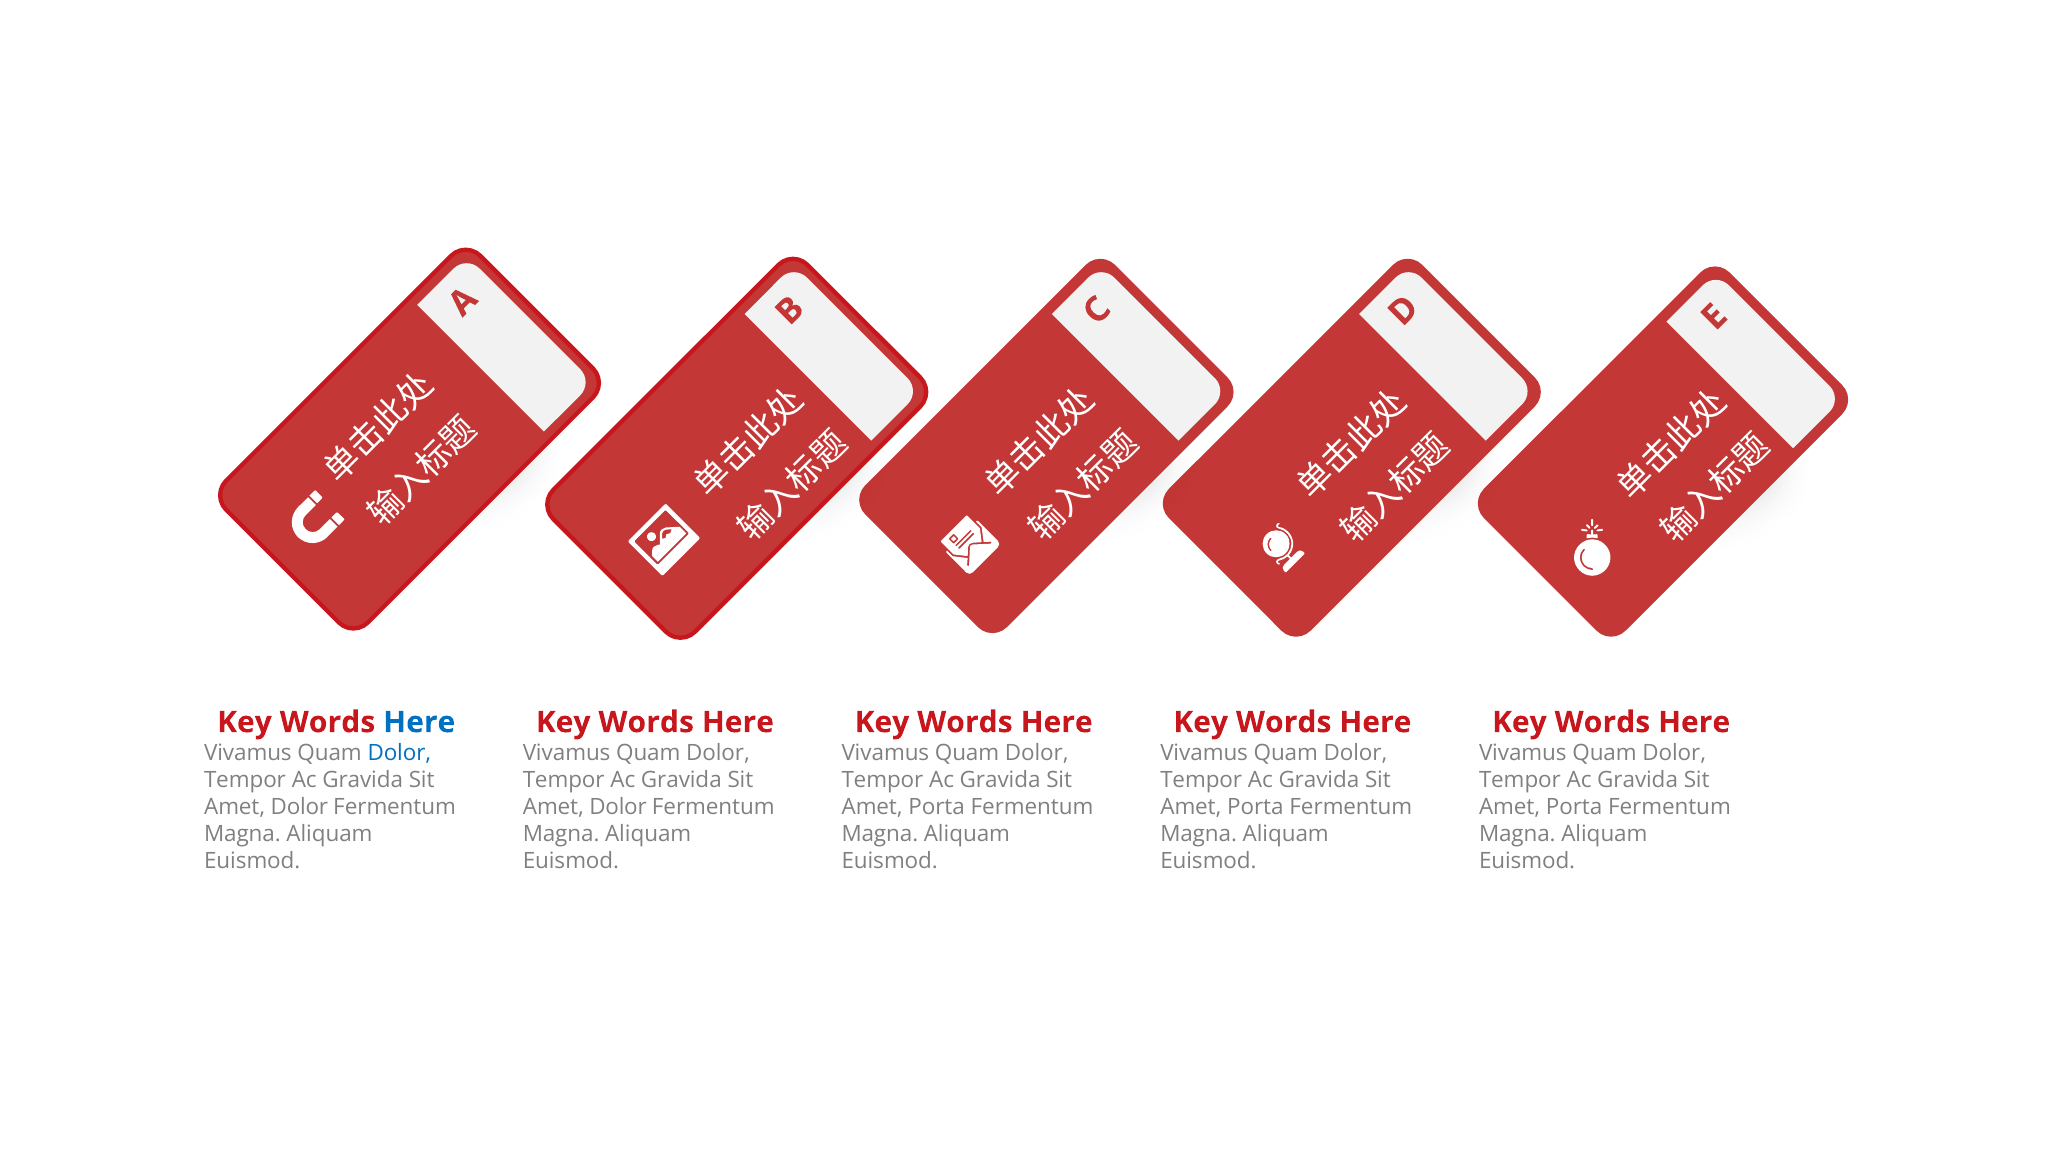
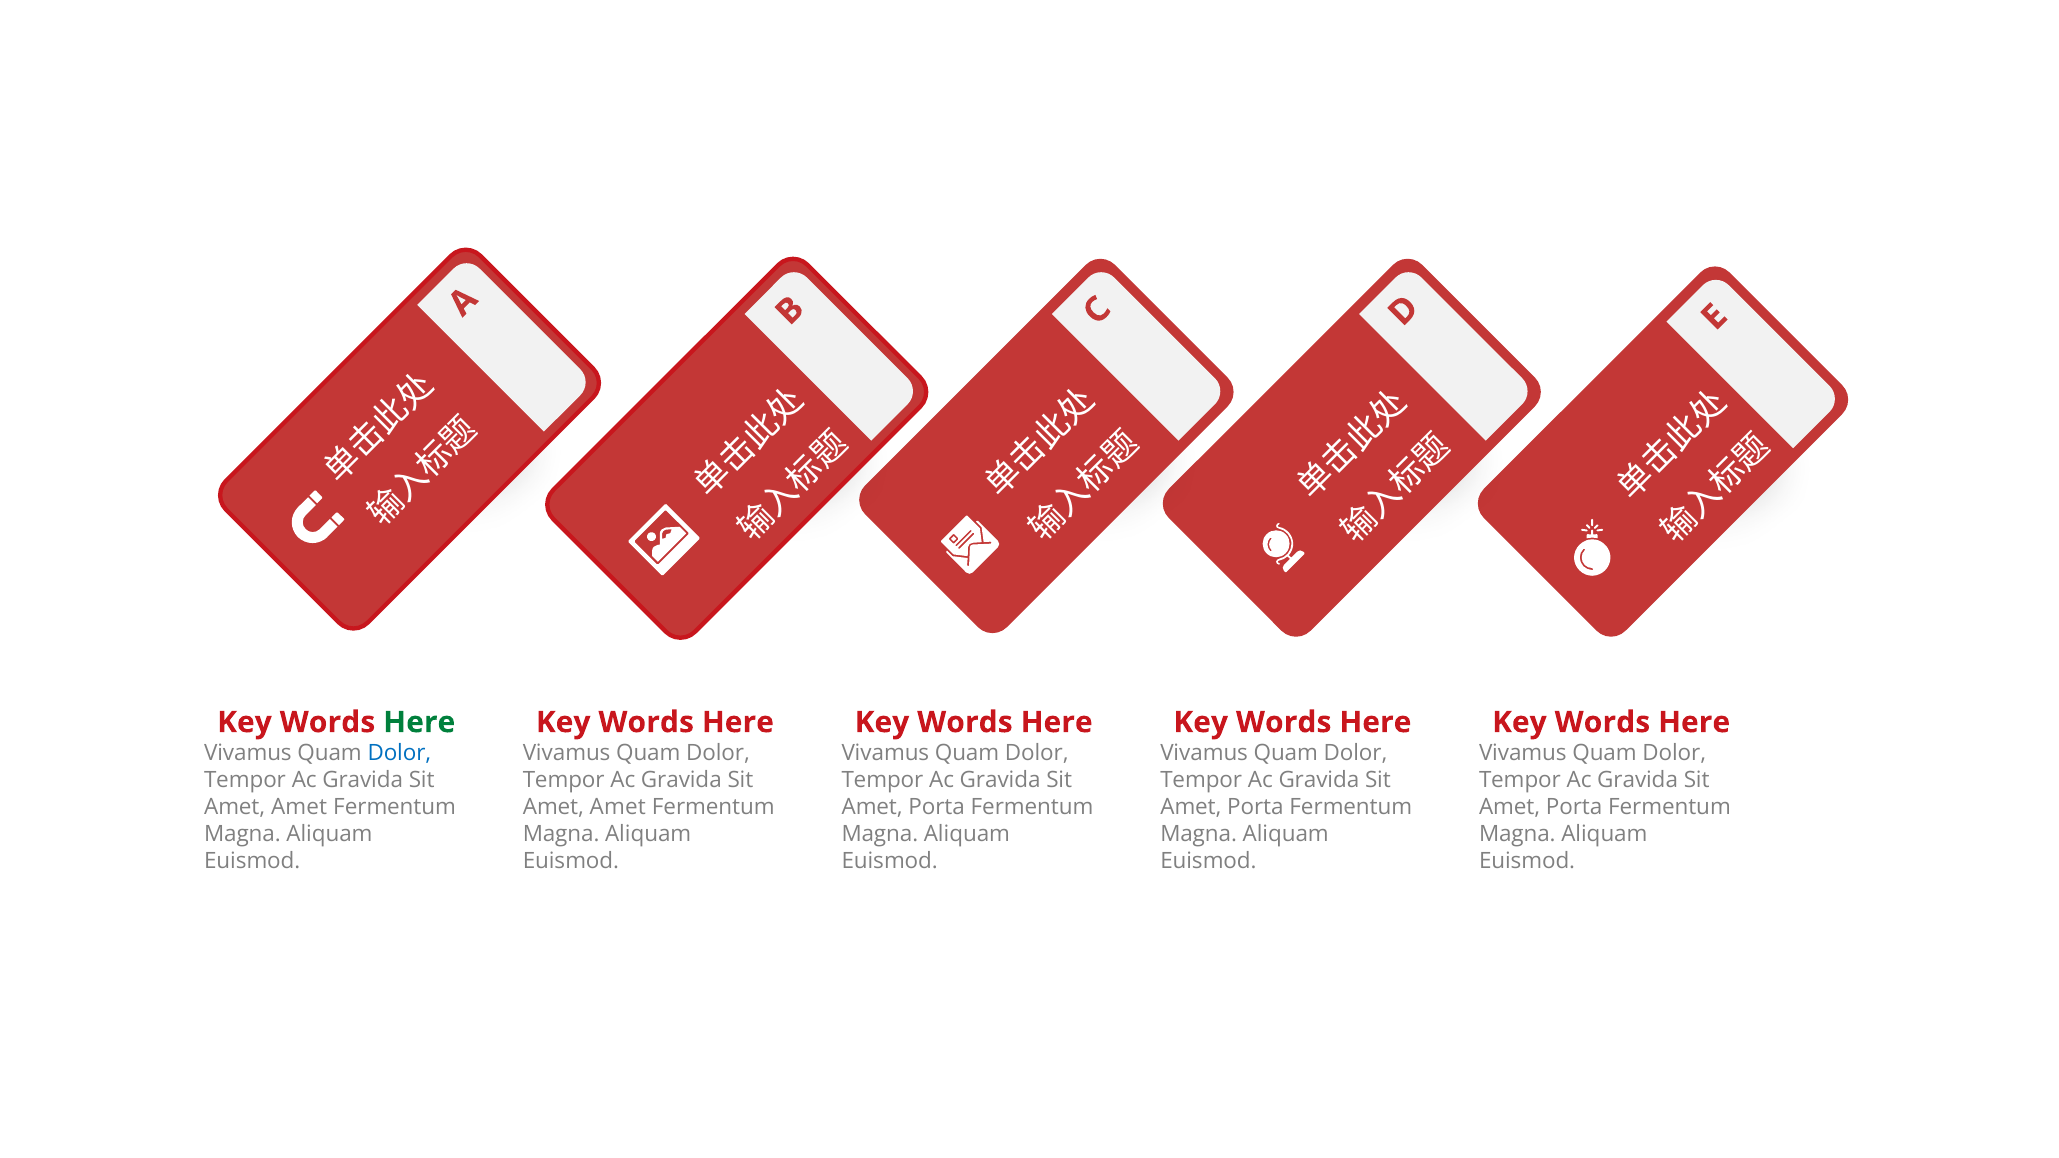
Here colour: blue -> green (419, 722)
Dolor: Dolor -> Amet (299, 807)
Dolor: Dolor -> Amet (618, 807)
